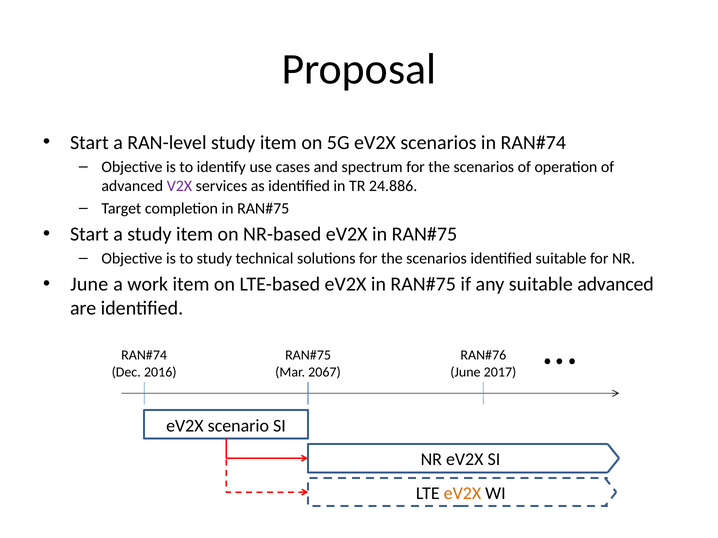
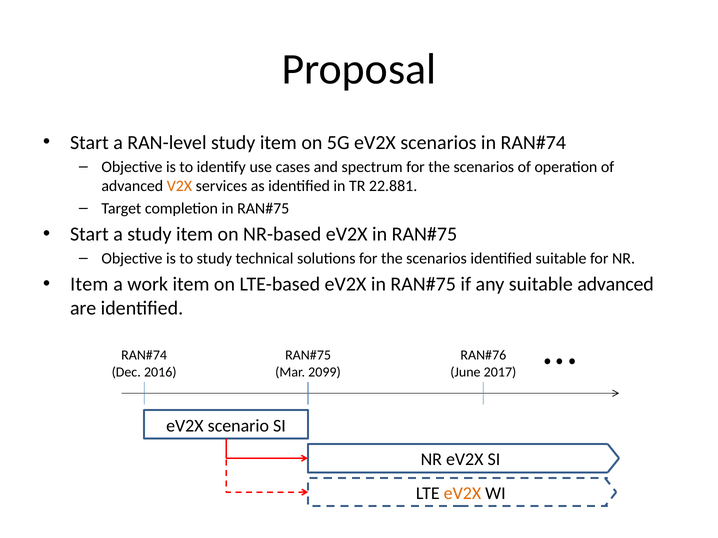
V2X colour: purple -> orange (179, 186)
24.886: 24.886 -> 22.881 (393, 186)
June: June -> Item (89, 285)
2067: 2067 -> 2099 (325, 372)
